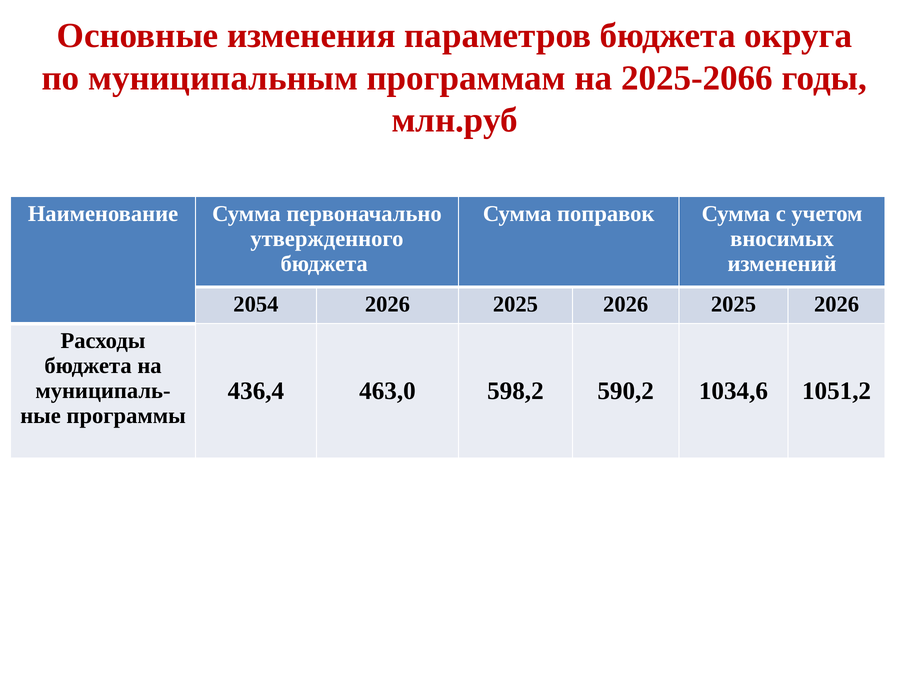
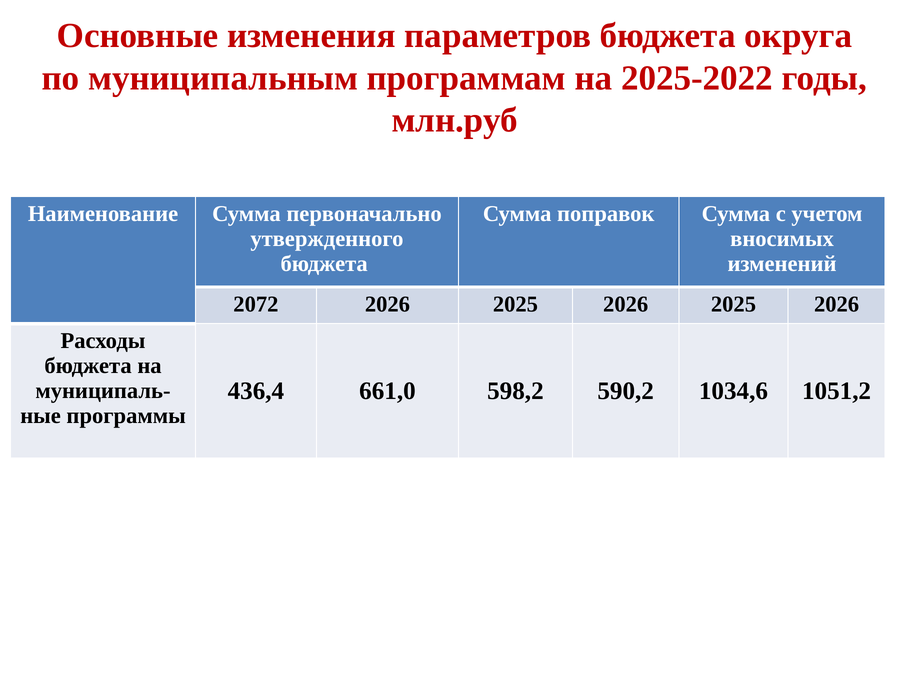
2025-2066: 2025-2066 -> 2025-2022 (697, 78)
2054: 2054 -> 2072 (256, 304)
463,0: 463,0 -> 661,0 (387, 391)
